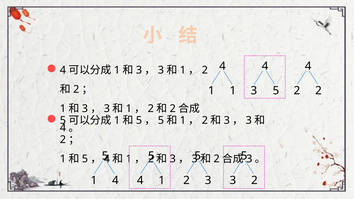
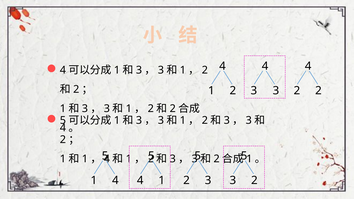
1 1: 1 -> 2 (233, 91)
3 5: 5 -> 3 (276, 91)
5: 5 -> 3 (139, 121)
5: 5 -> 3 (161, 121)
5: 5 -> 1 (85, 159)
3: 3 -> 1 (249, 159)
